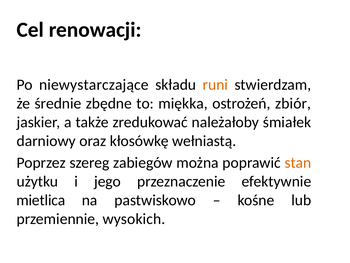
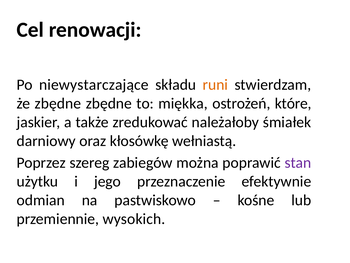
że średnie: średnie -> zbędne (58, 103)
zbiór: zbiór -> które (293, 103)
stan colour: orange -> purple (298, 162)
mietlica: mietlica -> odmian (41, 200)
